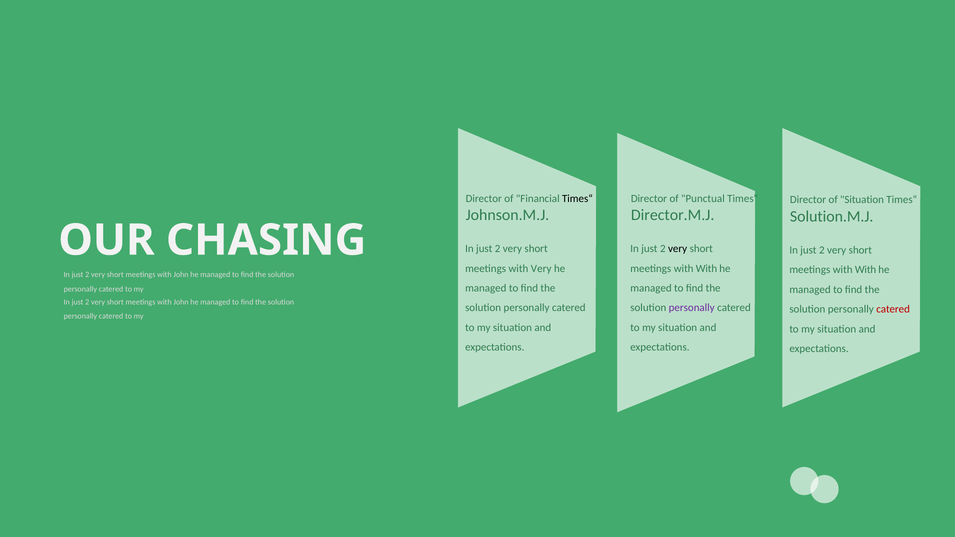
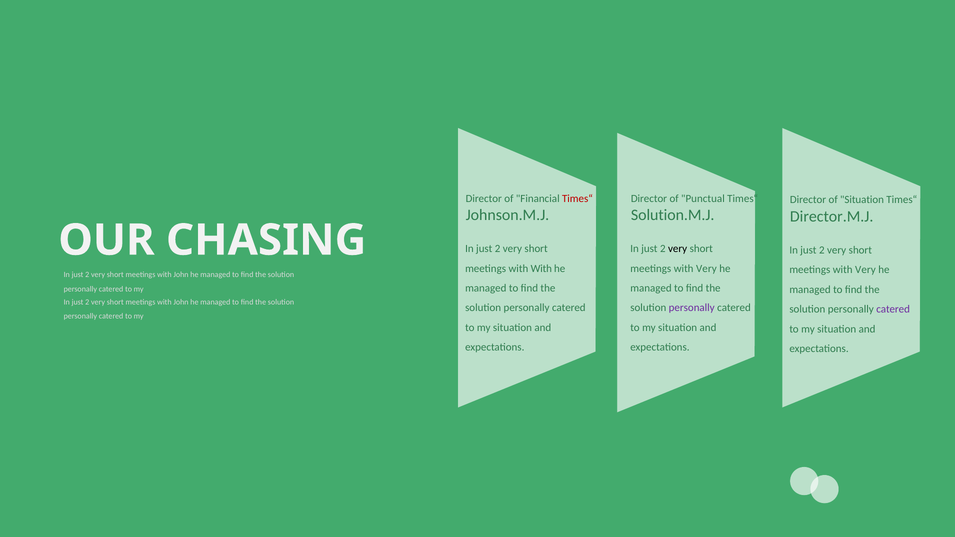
Times“ colour: black -> red (577, 199)
Director.M.J: Director.M.J -> Solution.M.J (673, 215)
Solution.M.J: Solution.M.J -> Director.M.J (832, 216)
with Very: Very -> With (541, 269)
With: With -> Very (706, 269)
With: With -> Very (865, 270)
catered colour: red -> purple (893, 309)
